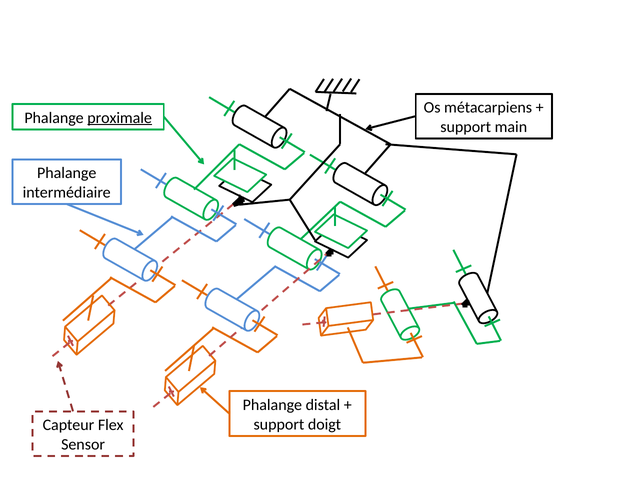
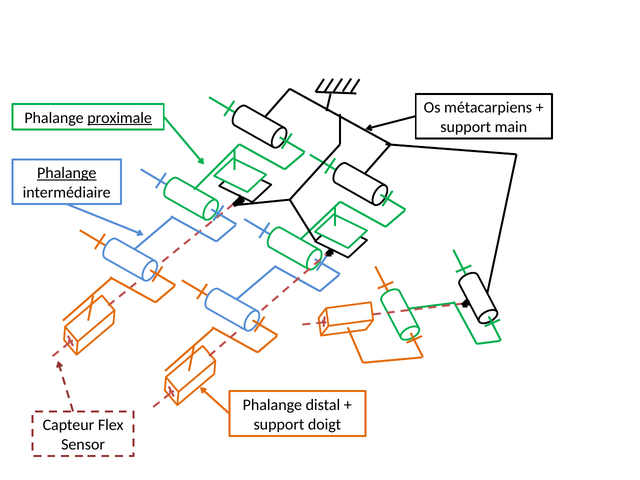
Phalange underline: none -> present (67, 173)
